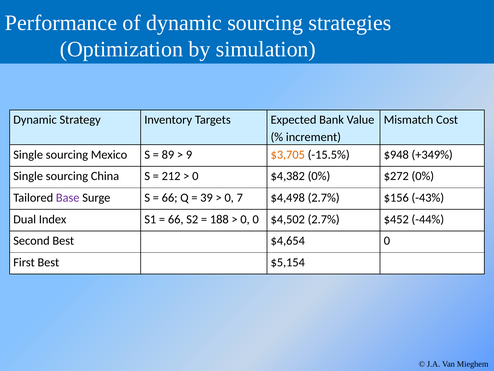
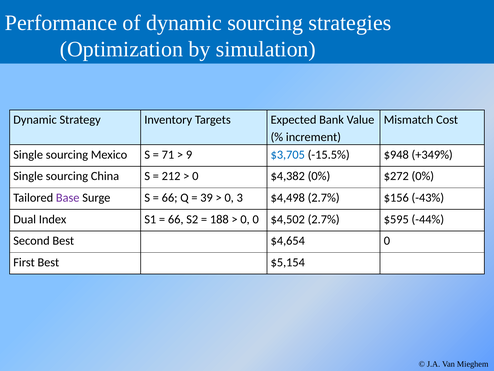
89: 89 -> 71 (168, 154)
$3,705 colour: orange -> blue (288, 154)
7: 7 -> 3 (240, 197)
$452: $452 -> $595 (396, 219)
